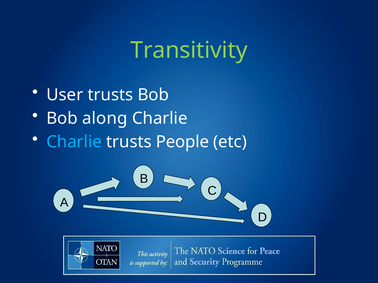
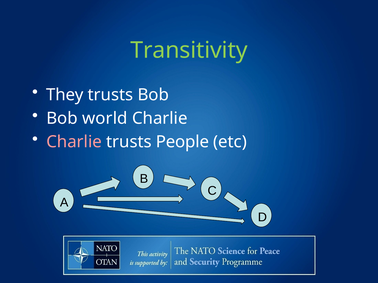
User: User -> They (65, 95)
along: along -> world (105, 119)
Charlie colour: light blue -> pink (74, 142)
